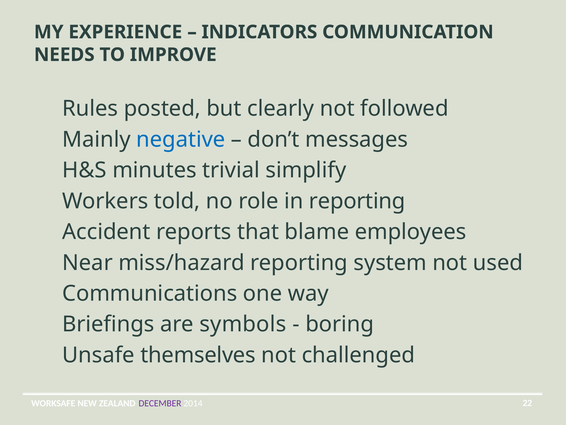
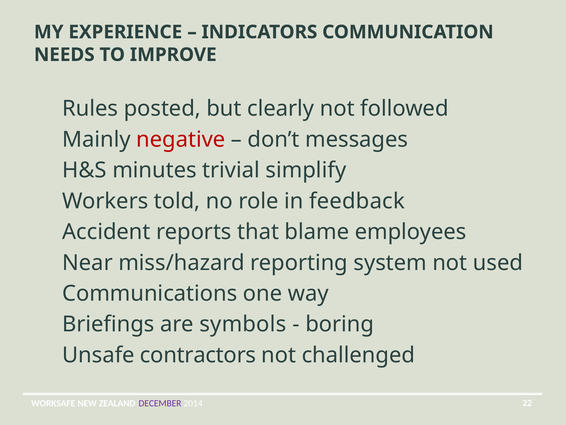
negative colour: blue -> red (181, 139)
in reporting: reporting -> feedback (357, 201)
themselves: themselves -> contractors (198, 355)
